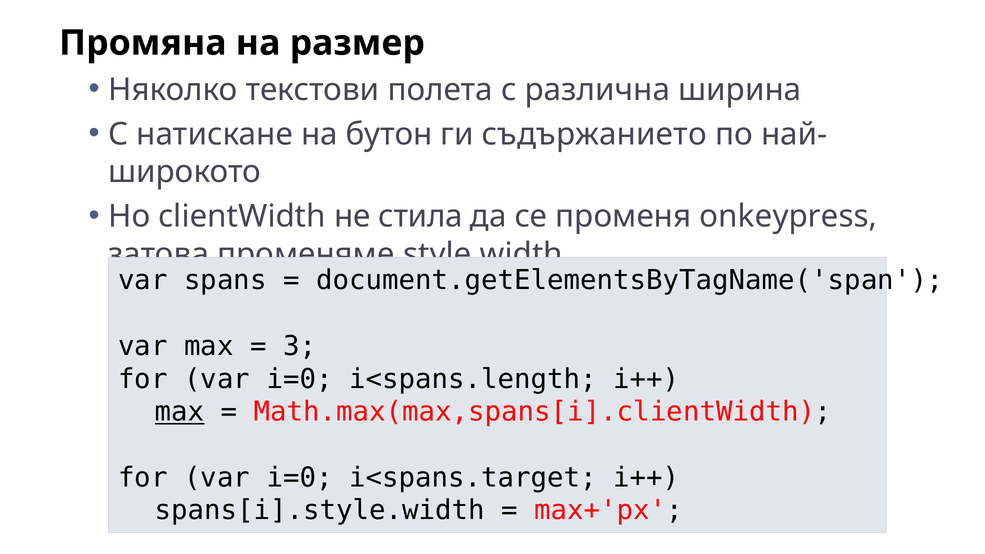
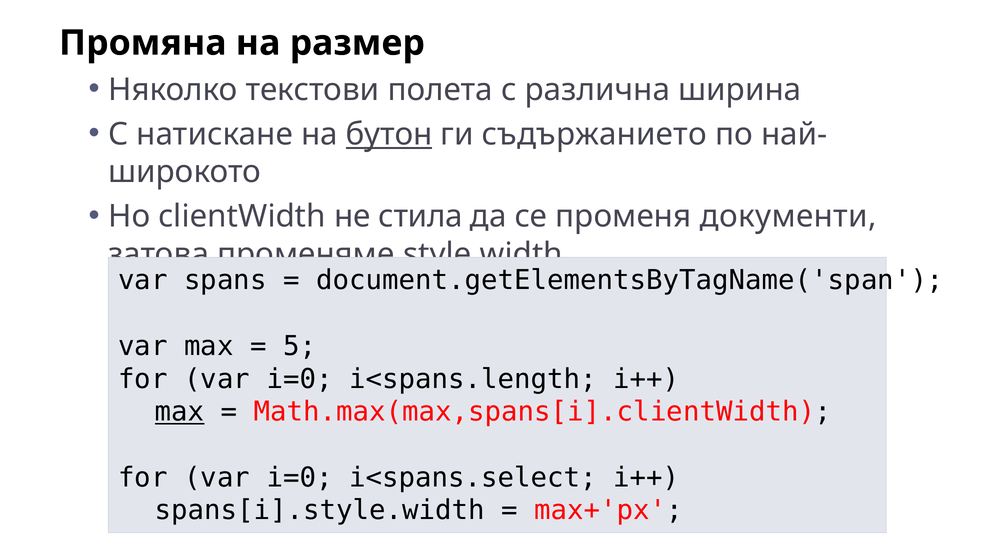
бутон underline: none -> present (389, 134)
onkeypress: onkeypress -> документи (788, 217)
3: 3 -> 5 (300, 346)
i<spans.target: i<spans.target -> i<spans.select (473, 478)
